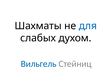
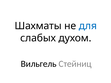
Вильгель colour: blue -> black (39, 64)
